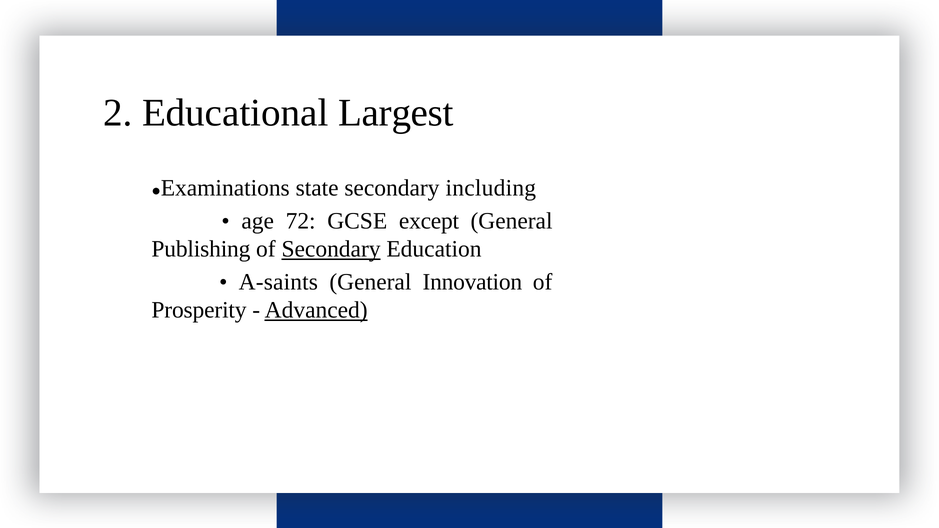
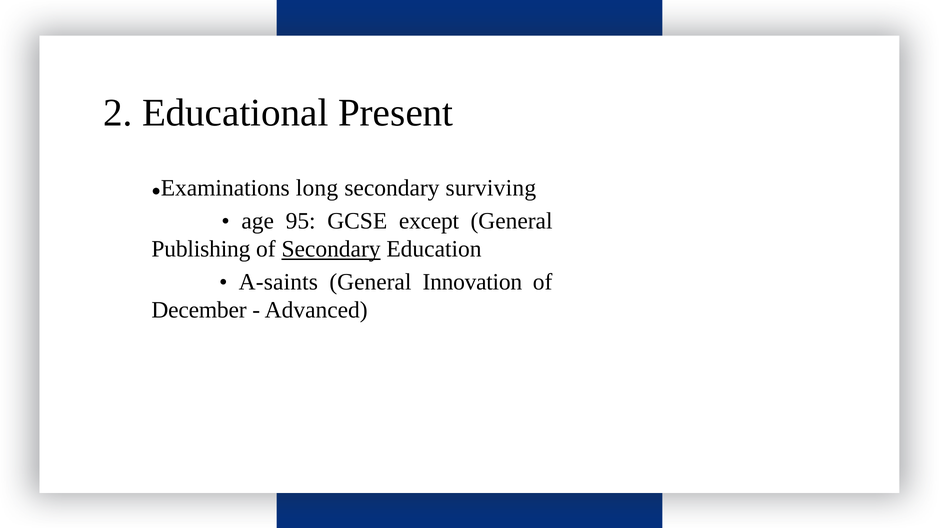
Largest: Largest -> Present (396, 113)
state: state -> long (317, 188)
including: including -> surviving (491, 188)
72: 72 -> 95 (301, 221)
Prosperity: Prosperity -> December (199, 310)
Advanced underline: present -> none (316, 310)
